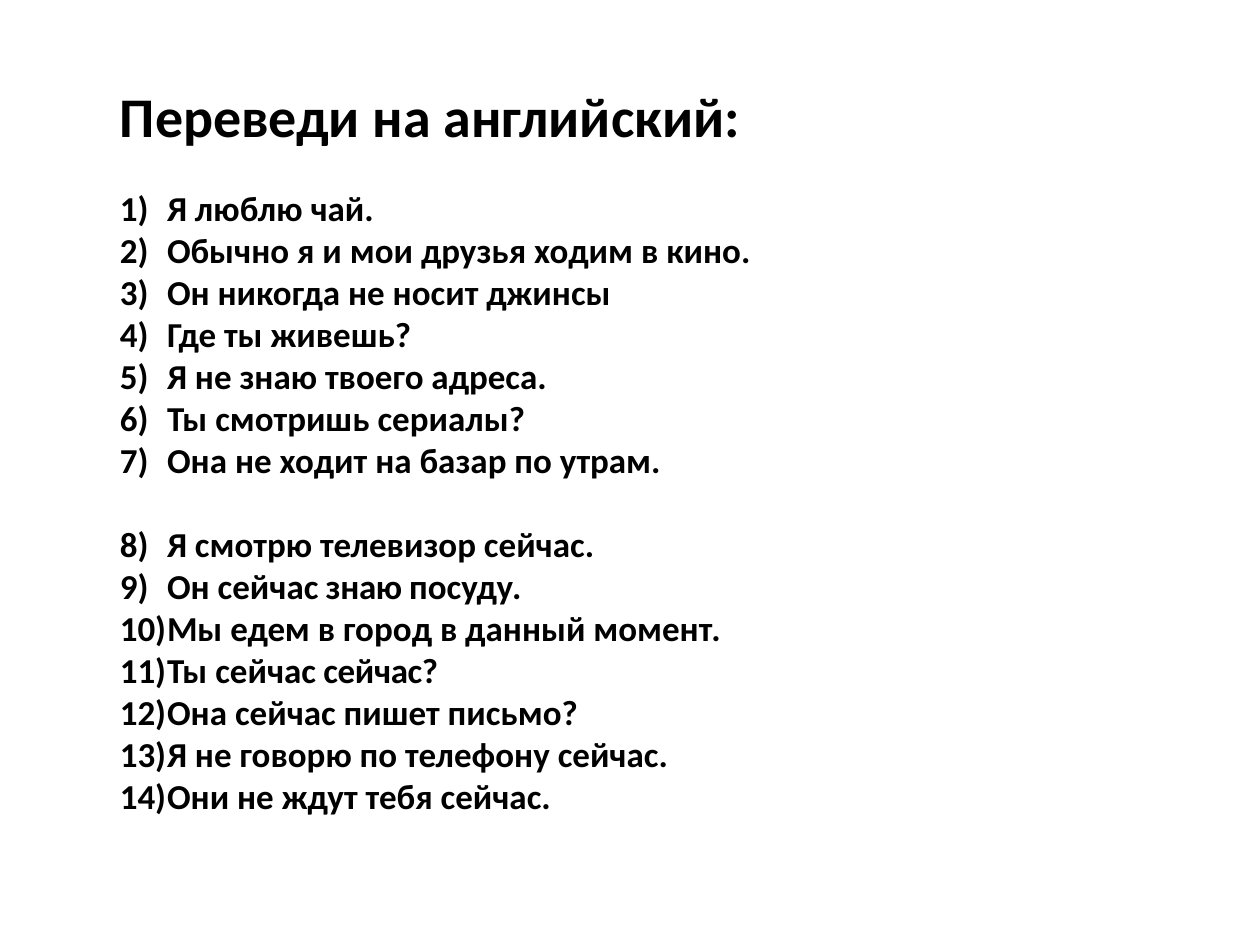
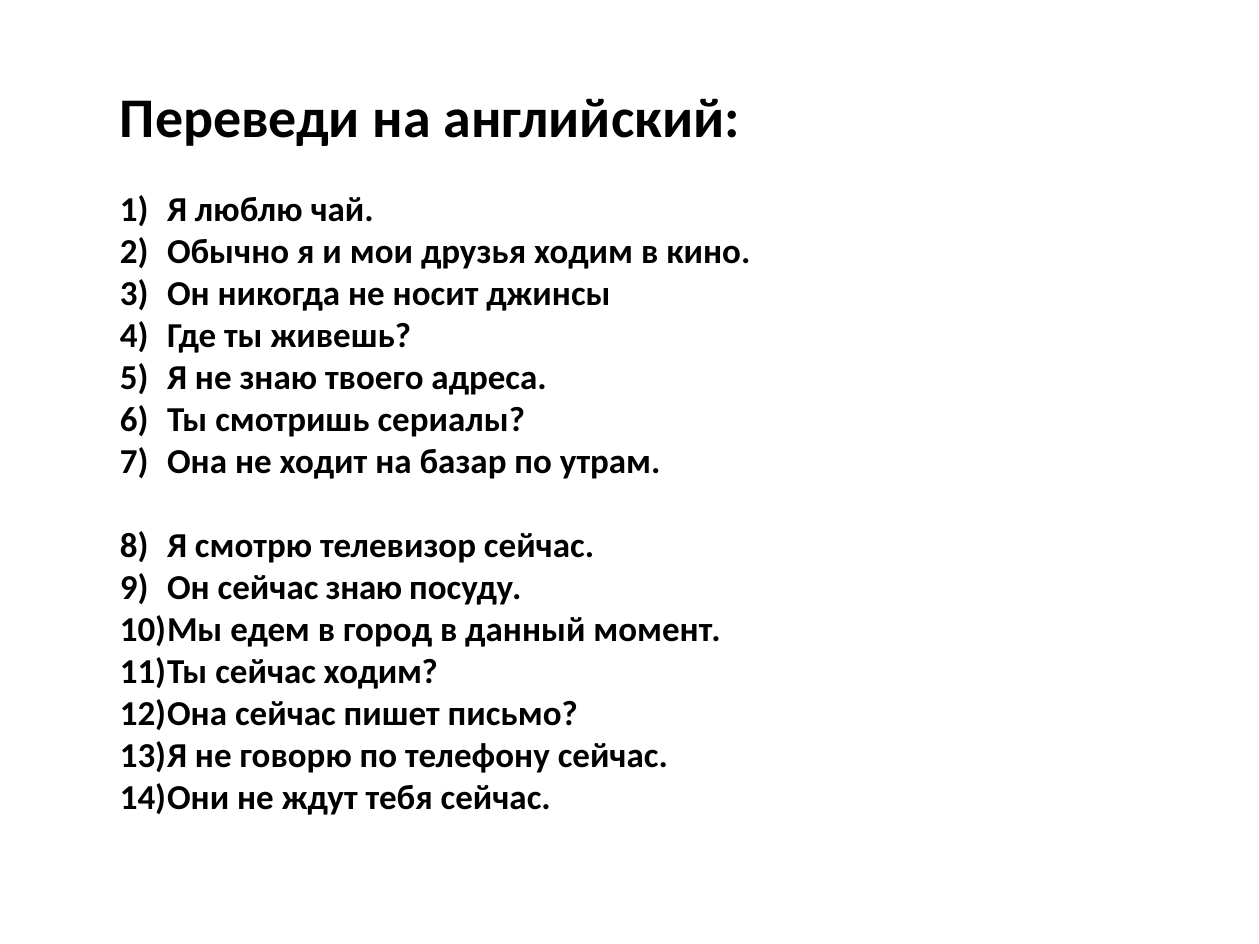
сейчас сейчас: сейчас -> ходим (381, 672)
